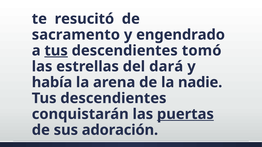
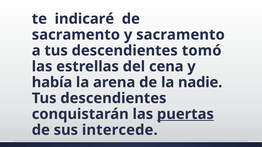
resucitó: resucitó -> indicaré (84, 19)
y engendrado: engendrado -> sacramento (180, 35)
tus underline: present -> none (56, 51)
dará: dará -> cena (166, 67)
adoración: adoración -> intercede (120, 130)
